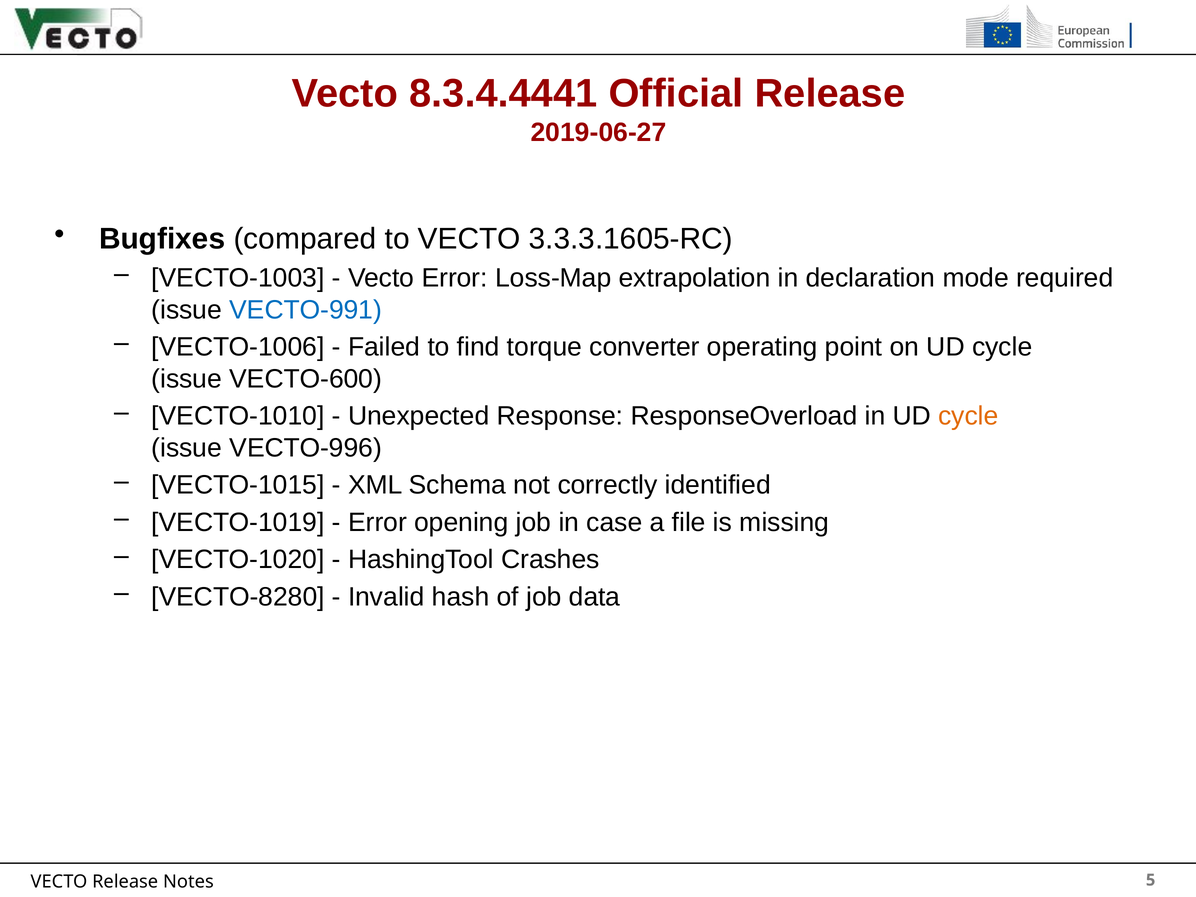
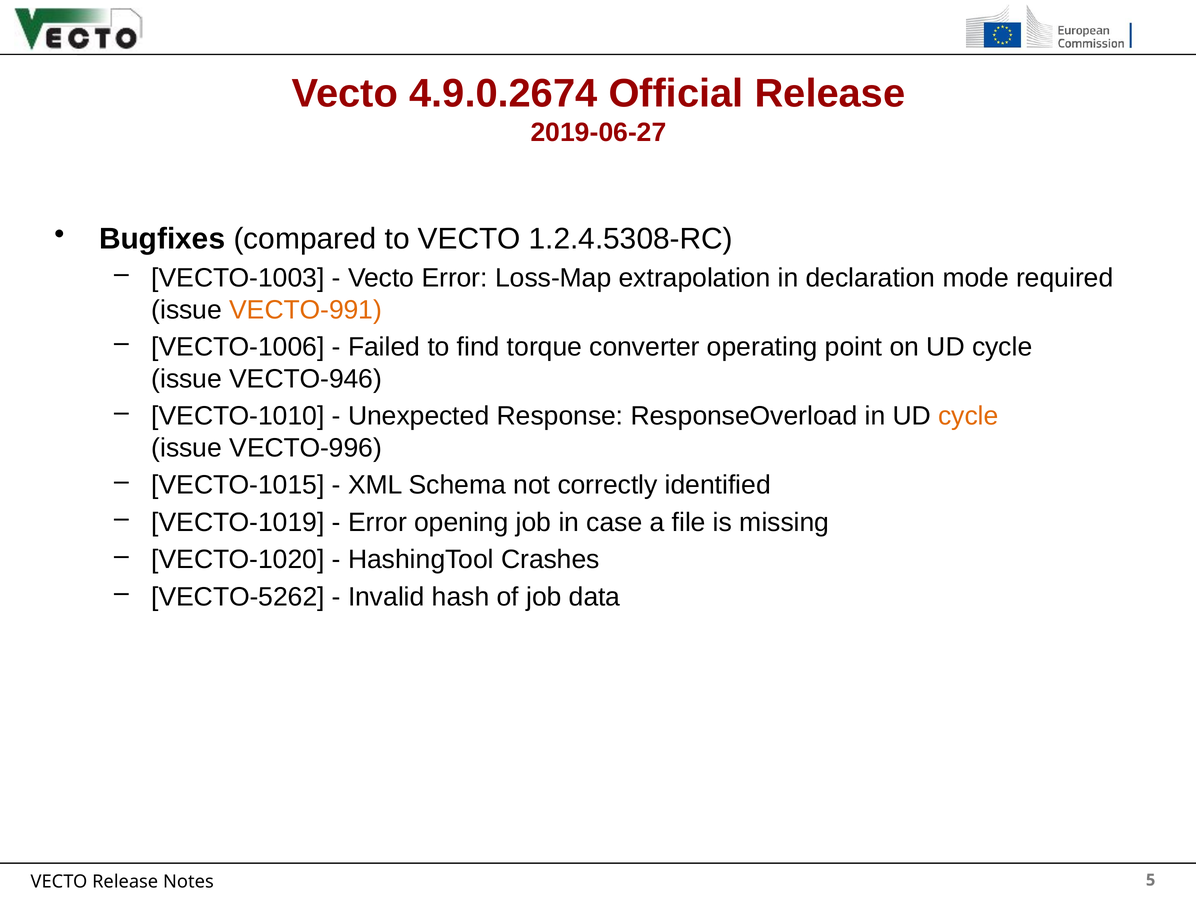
8.3.4.4441: 8.3.4.4441 -> 4.9.0.2674 (503, 94)
3.3.3.1605-RC: 3.3.3.1605-RC -> 1.2.4.5308-RC (631, 239)
VECTO-991 colour: blue -> orange (306, 310)
VECTO-600: VECTO-600 -> VECTO-946 (306, 379)
VECTO-8280: VECTO-8280 -> VECTO-5262 (238, 597)
